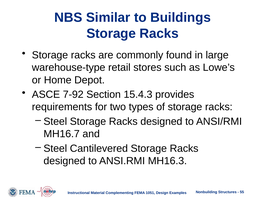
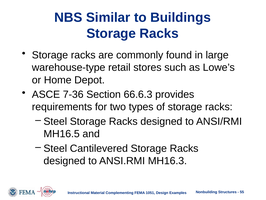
7-92: 7-92 -> 7-36 (73, 94)
15.4.3: 15.4.3 -> 66.6.3 (138, 94)
MH16.7: MH16.7 -> MH16.5 (62, 134)
